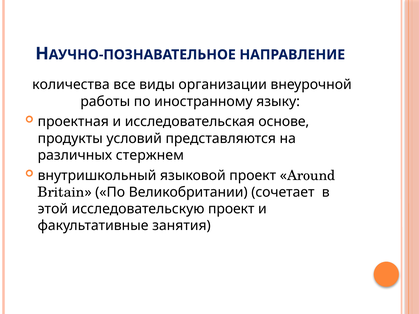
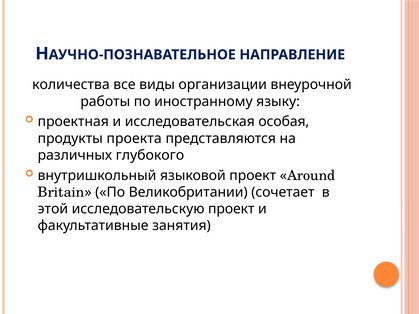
основе: основе -> особая (284, 122)
условий: условий -> проекта (134, 139)
стержнем: стержнем -> глубокого (150, 155)
